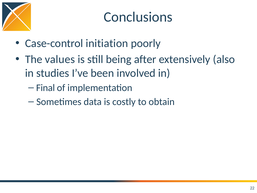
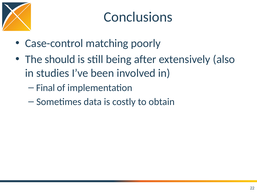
initiation: initiation -> matching (107, 43)
values: values -> should (60, 59)
